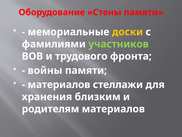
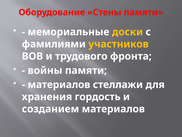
участников colour: light green -> yellow (119, 44)
близким: близким -> гордость (98, 96)
родителям: родителям -> созданием (50, 109)
